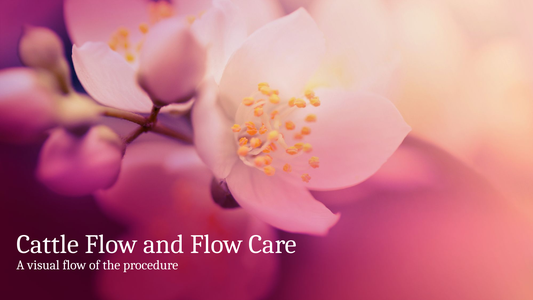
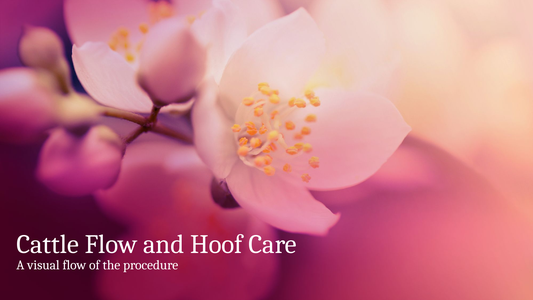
and Flow: Flow -> Hoof (216, 244)
